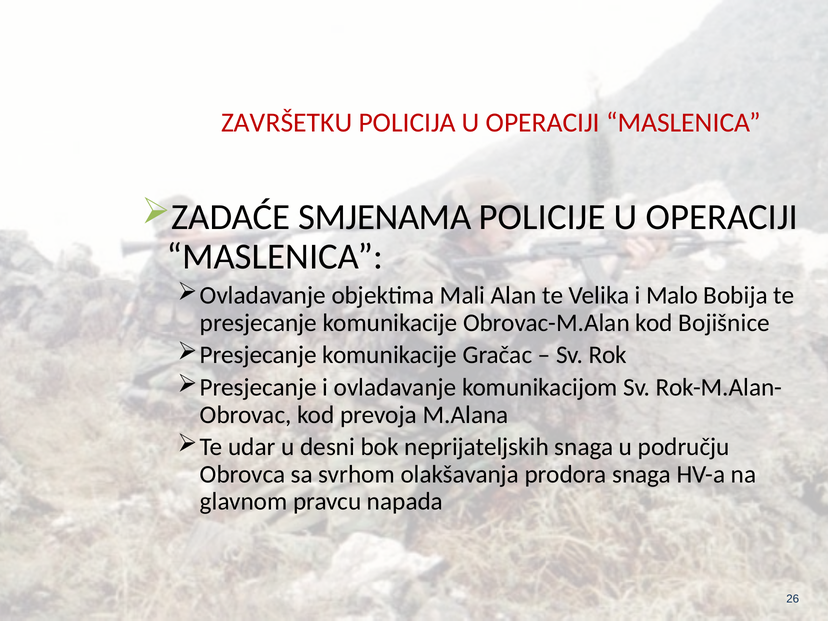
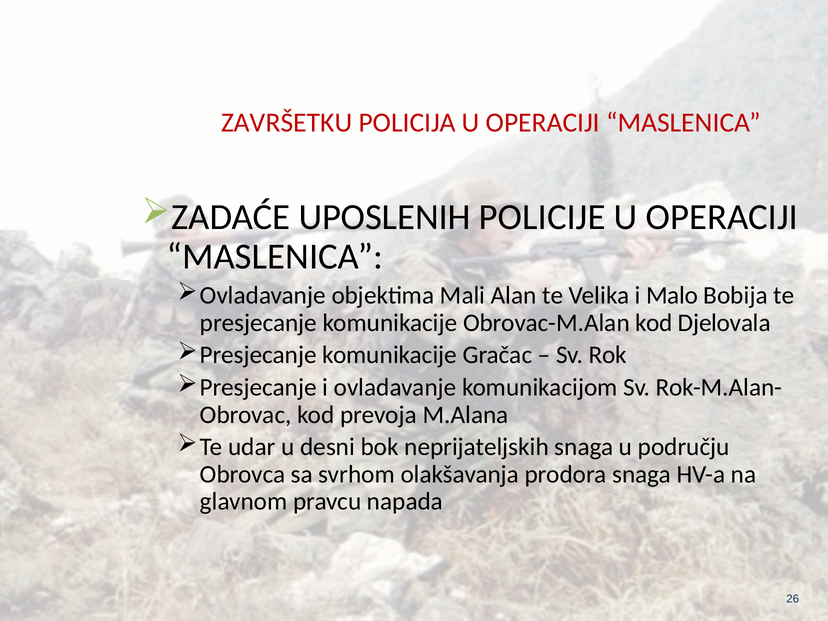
SMJENAMA: SMJENAMA -> UPOSLENIH (385, 217)
Bojišnice: Bojišnice -> Djelovala (724, 323)
